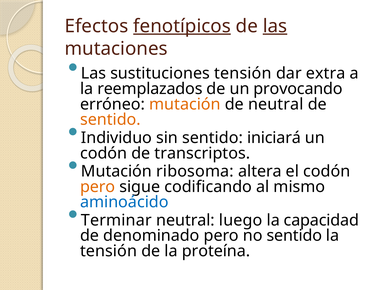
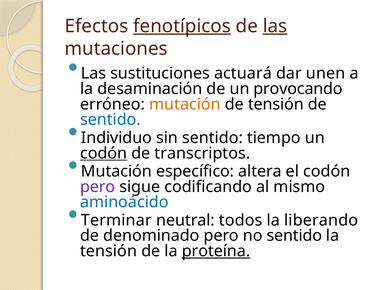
sustituciones tensión: tensión -> actuará (243, 73)
extra: extra -> unen (326, 73)
reemplazados: reemplazados -> desaminación (150, 89)
de neutral: neutral -> tensión (276, 104)
sentido colour: orange -> blue (110, 120)
iniciará: iniciará -> tiempo (274, 138)
codón underline: none -> present (104, 153)
ribosoma: ribosoma -> específico (195, 171)
pero colour: orange -> purple (98, 187)
luego: luego -> todos (241, 220)
capacidad: capacidad -> liberando (321, 220)
proteína underline: none -> present (216, 251)
